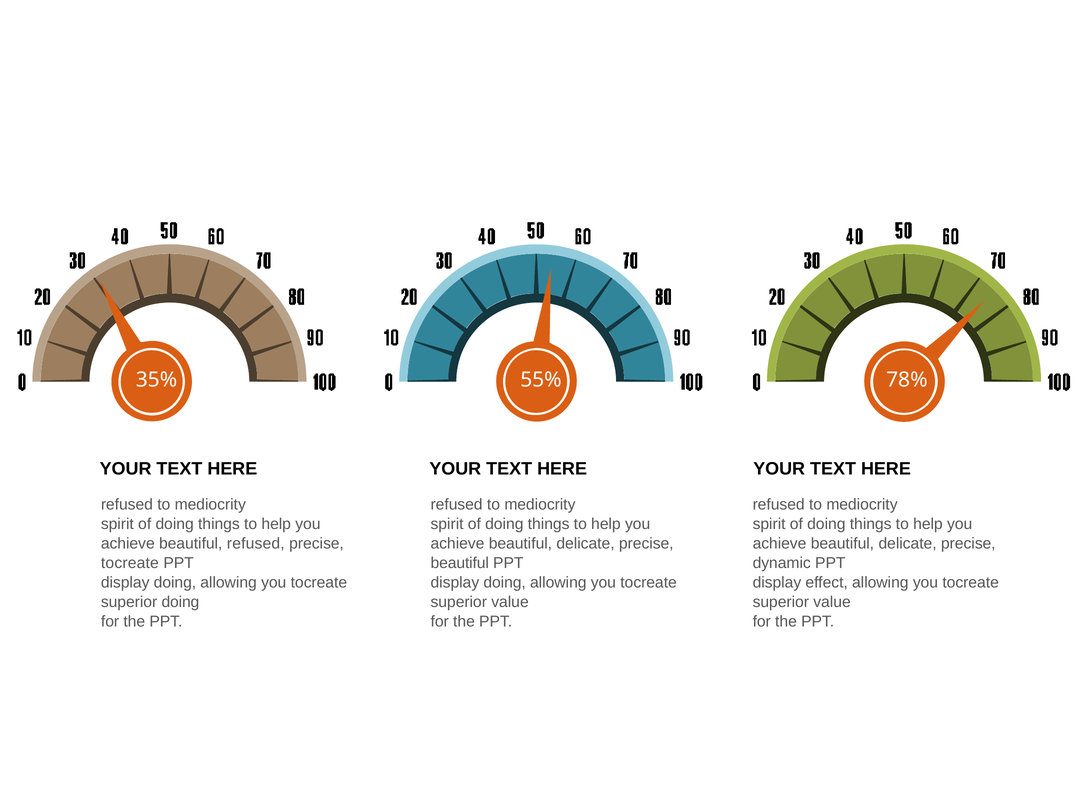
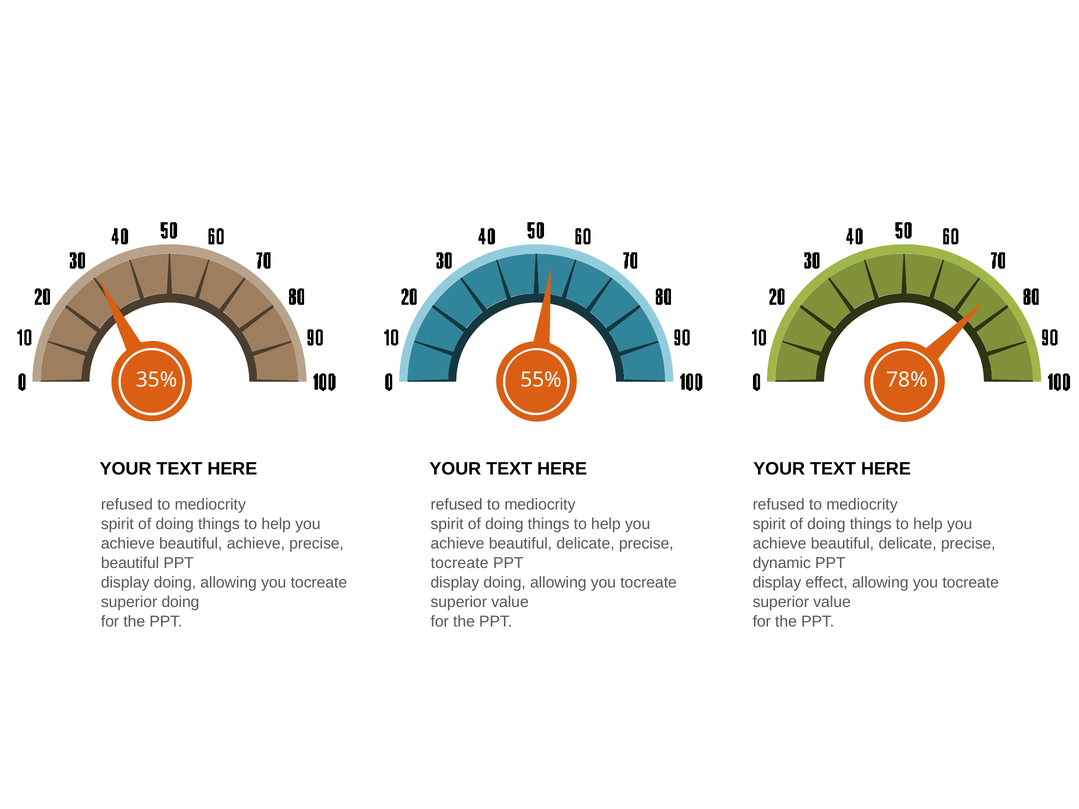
beautiful refused: refused -> achieve (256, 544)
tocreate: tocreate -> beautiful (130, 563)
beautiful: beautiful -> tocreate (460, 563)
